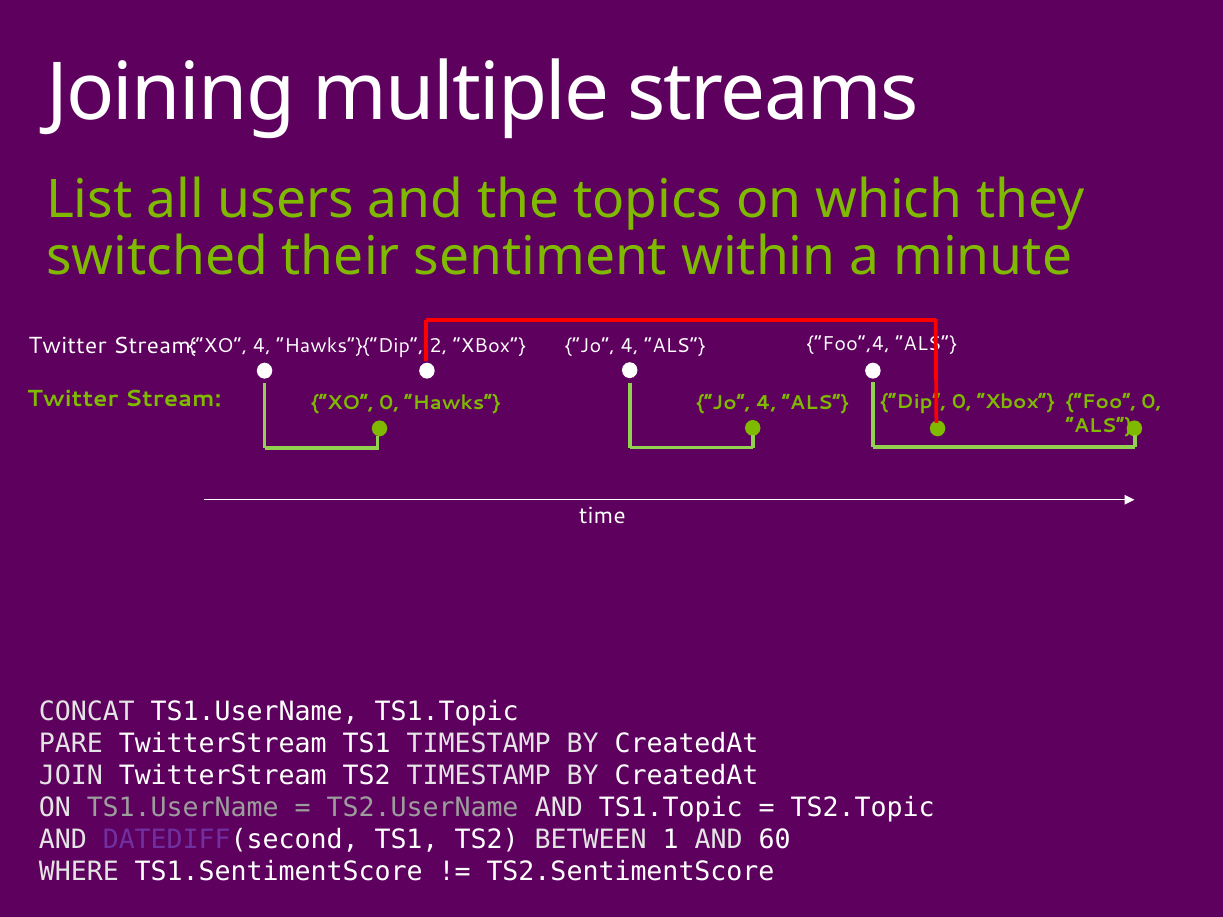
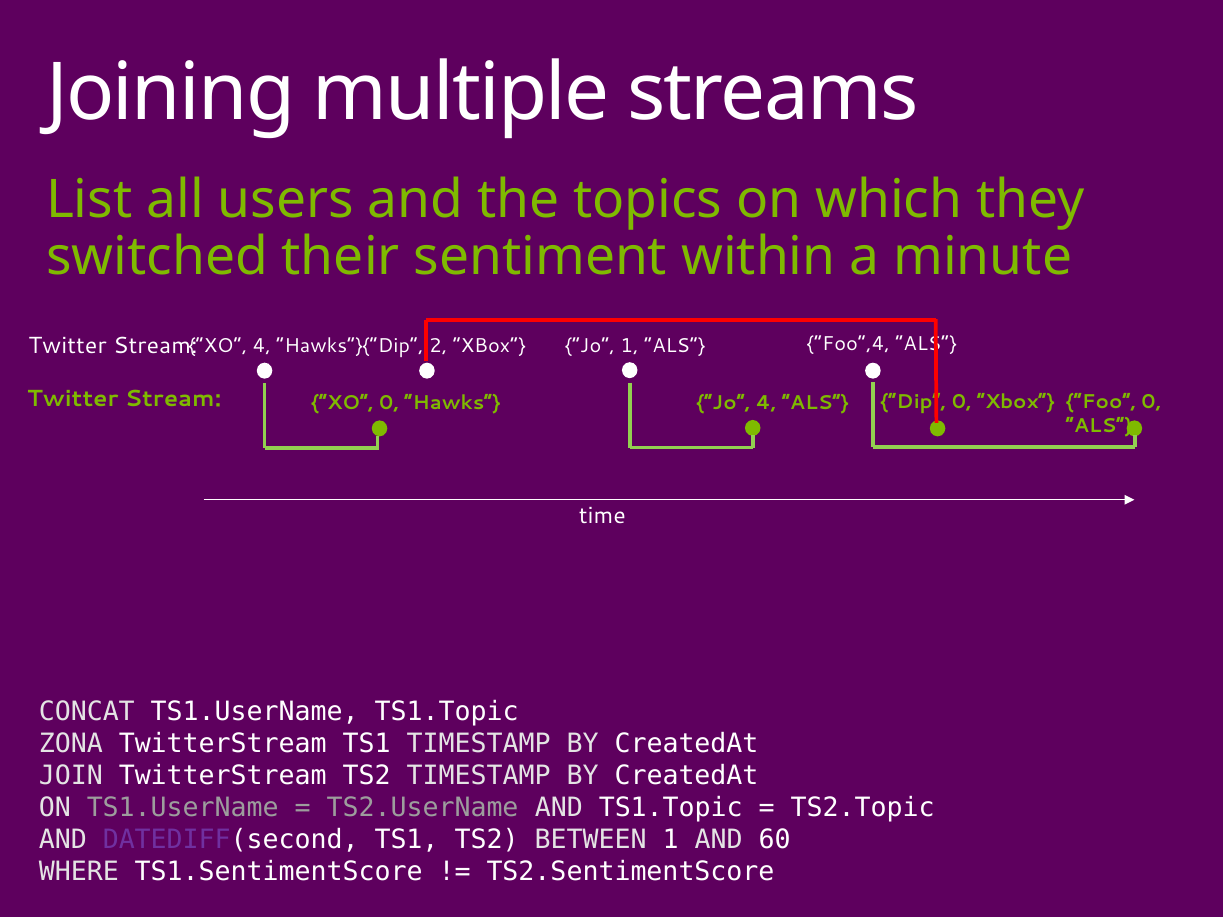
Hawks Jo 4: 4 -> 1 (629, 346)
PARE: PARE -> ZONA (71, 744)
